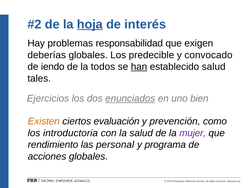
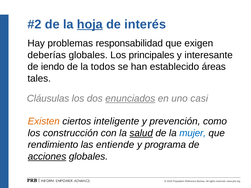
predecible: predecible -> principales (152, 55)
convocado: convocado -> interesante (209, 55)
han underline: present -> none (139, 67)
establecido salud: salud -> áreas (214, 67)
Ejercicios: Ejercicios -> Cláusulas (48, 99)
bien: bien -> casi (199, 99)
evaluación: evaluación -> inteligente (116, 121)
introductoria: introductoria -> construcción (71, 133)
salud underline: none -> present (141, 133)
mujer colour: purple -> blue (193, 133)
personal: personal -> entiende (115, 145)
acciones underline: none -> present (47, 157)
